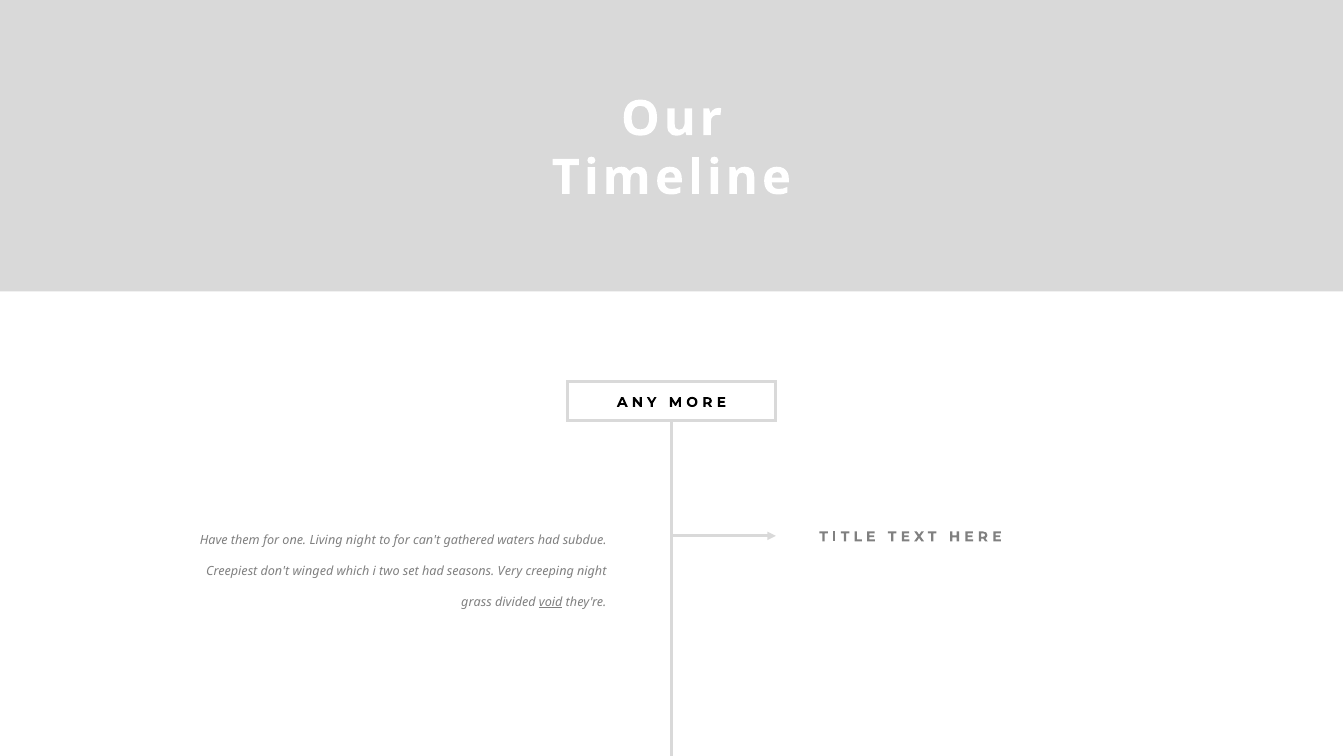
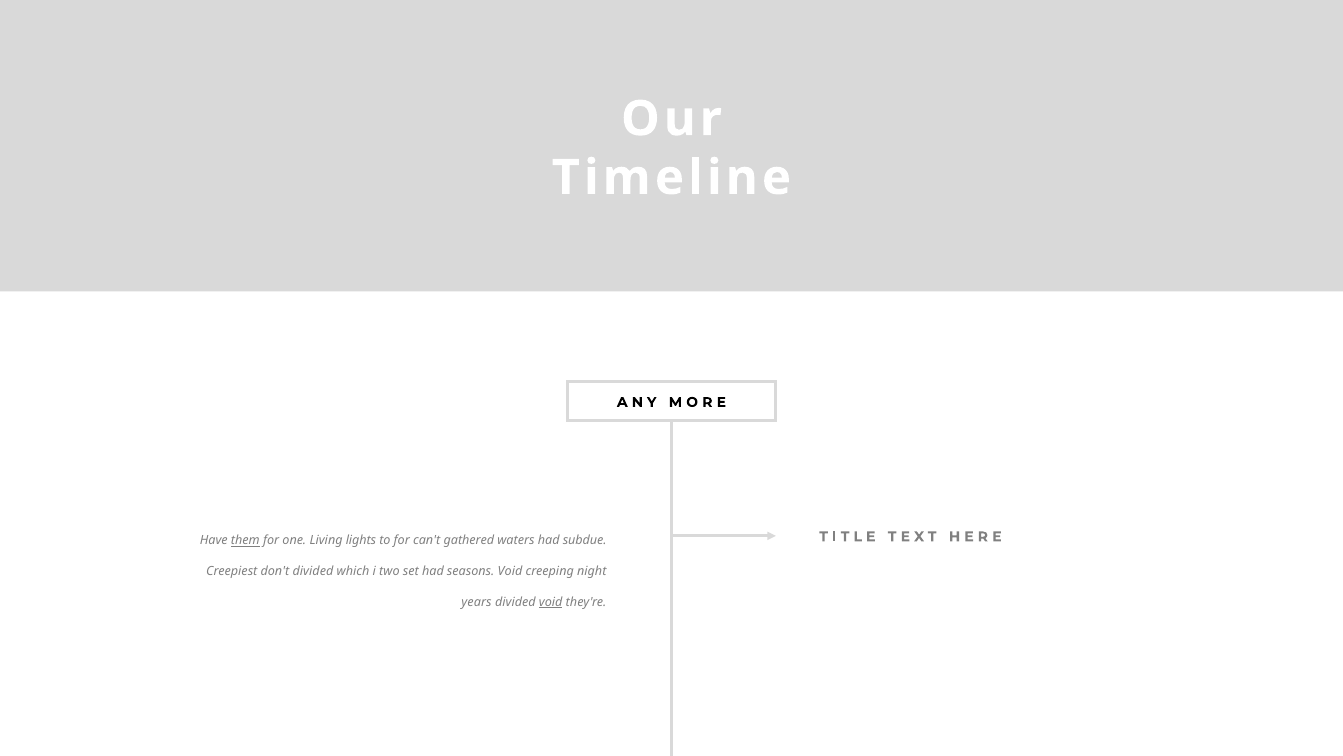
them underline: none -> present (245, 540)
Living night: night -> lights (361, 540)
don't winged: winged -> divided (313, 571)
seasons Very: Very -> Void (510, 571)
grass: grass -> years (476, 602)
